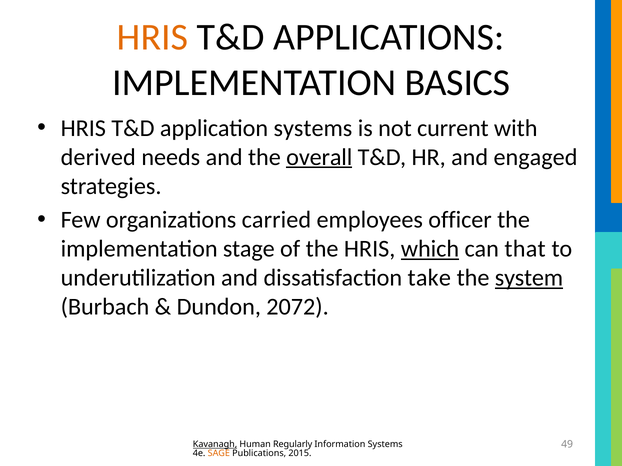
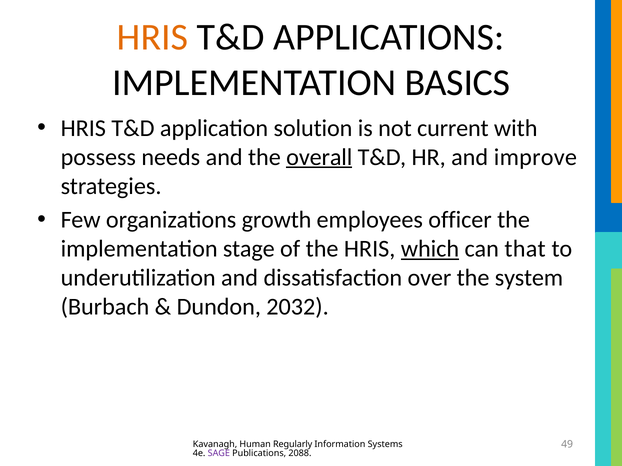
application systems: systems -> solution (313, 128)
derived: derived -> possess (98, 157)
engaged: engaged -> improve (535, 157)
carried: carried -> growth (277, 220)
take: take -> over (429, 278)
system underline: present -> none (529, 278)
2072: 2072 -> 2032 (298, 307)
Kavanagh underline: present -> none (215, 445)
SAGE colour: orange -> purple (219, 454)
2015: 2015 -> 2088 (300, 454)
